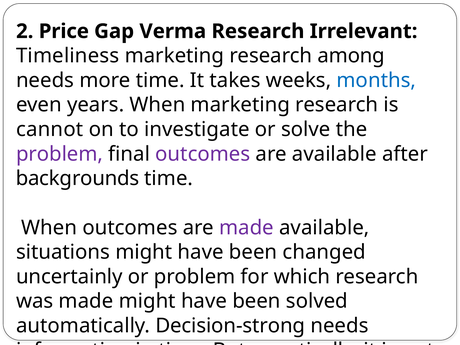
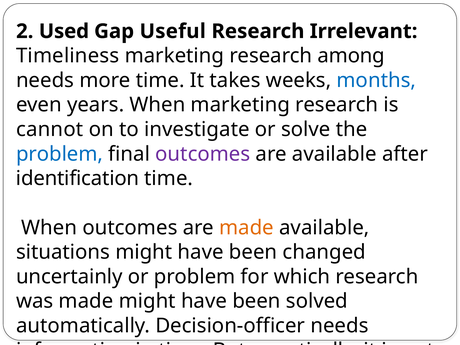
Price: Price -> Used (64, 31)
Verma: Verma -> Useful (173, 31)
problem colour: purple -> blue (60, 154)
backgrounds: backgrounds -> identification (78, 179)
made colour: purple -> orange (247, 228)
Decision-strong: Decision-strong -> Decision-officer (230, 326)
